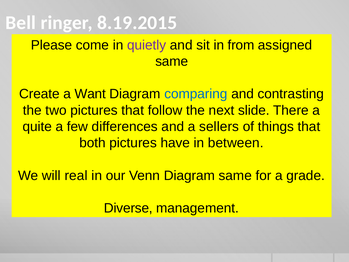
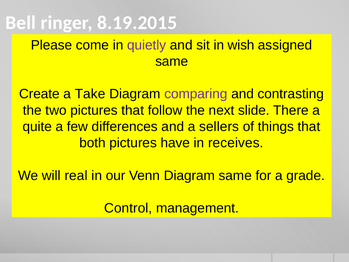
from: from -> wish (241, 45)
Want: Want -> Take (90, 94)
comparing colour: blue -> purple (196, 94)
between: between -> receives (236, 143)
Diverse: Diverse -> Control (128, 208)
